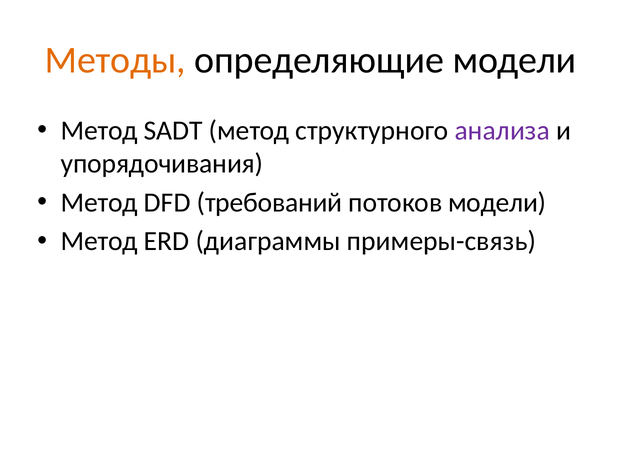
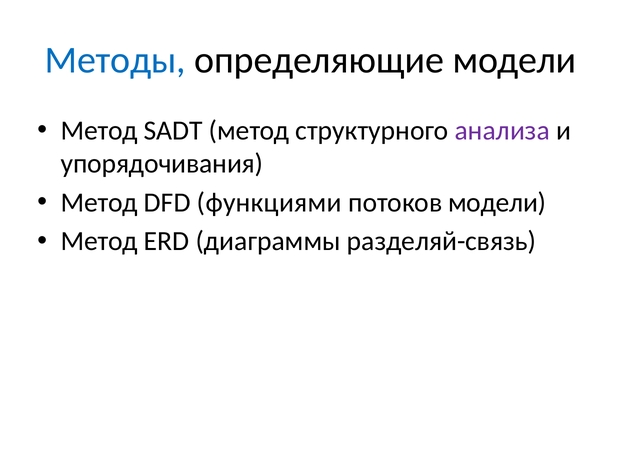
Методы colour: orange -> blue (115, 60)
требований: требований -> функциями (269, 202)
примеры-связь: примеры-связь -> разделяй-связь (441, 241)
